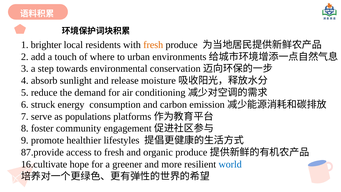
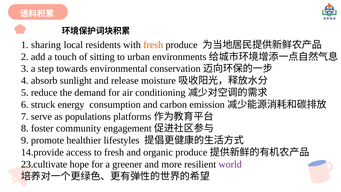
brighter: brighter -> sharing (46, 45)
where: where -> sitting (102, 57)
87.provide: 87.provide -> 14.provide (42, 152)
16.cultivate: 16.cultivate -> 23.cultivate (44, 164)
world colour: blue -> purple (230, 164)
